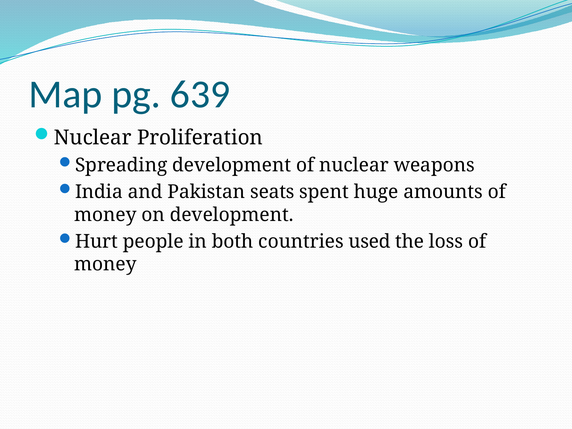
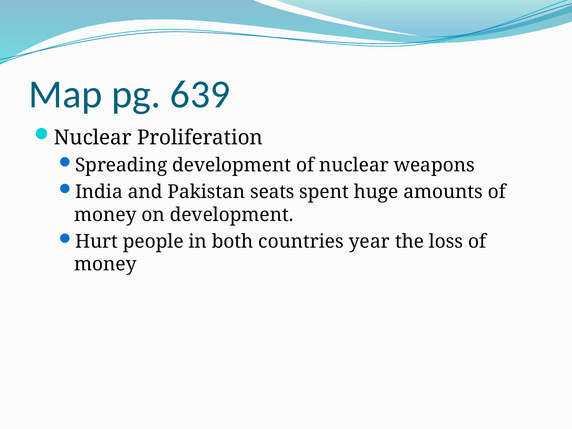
used: used -> year (369, 241)
